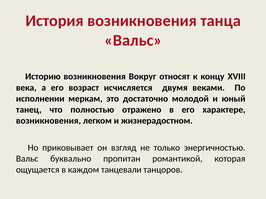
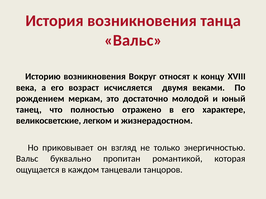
исполнении: исполнении -> рождением (40, 99)
возникновения: возникновения -> великосветские (49, 121)
